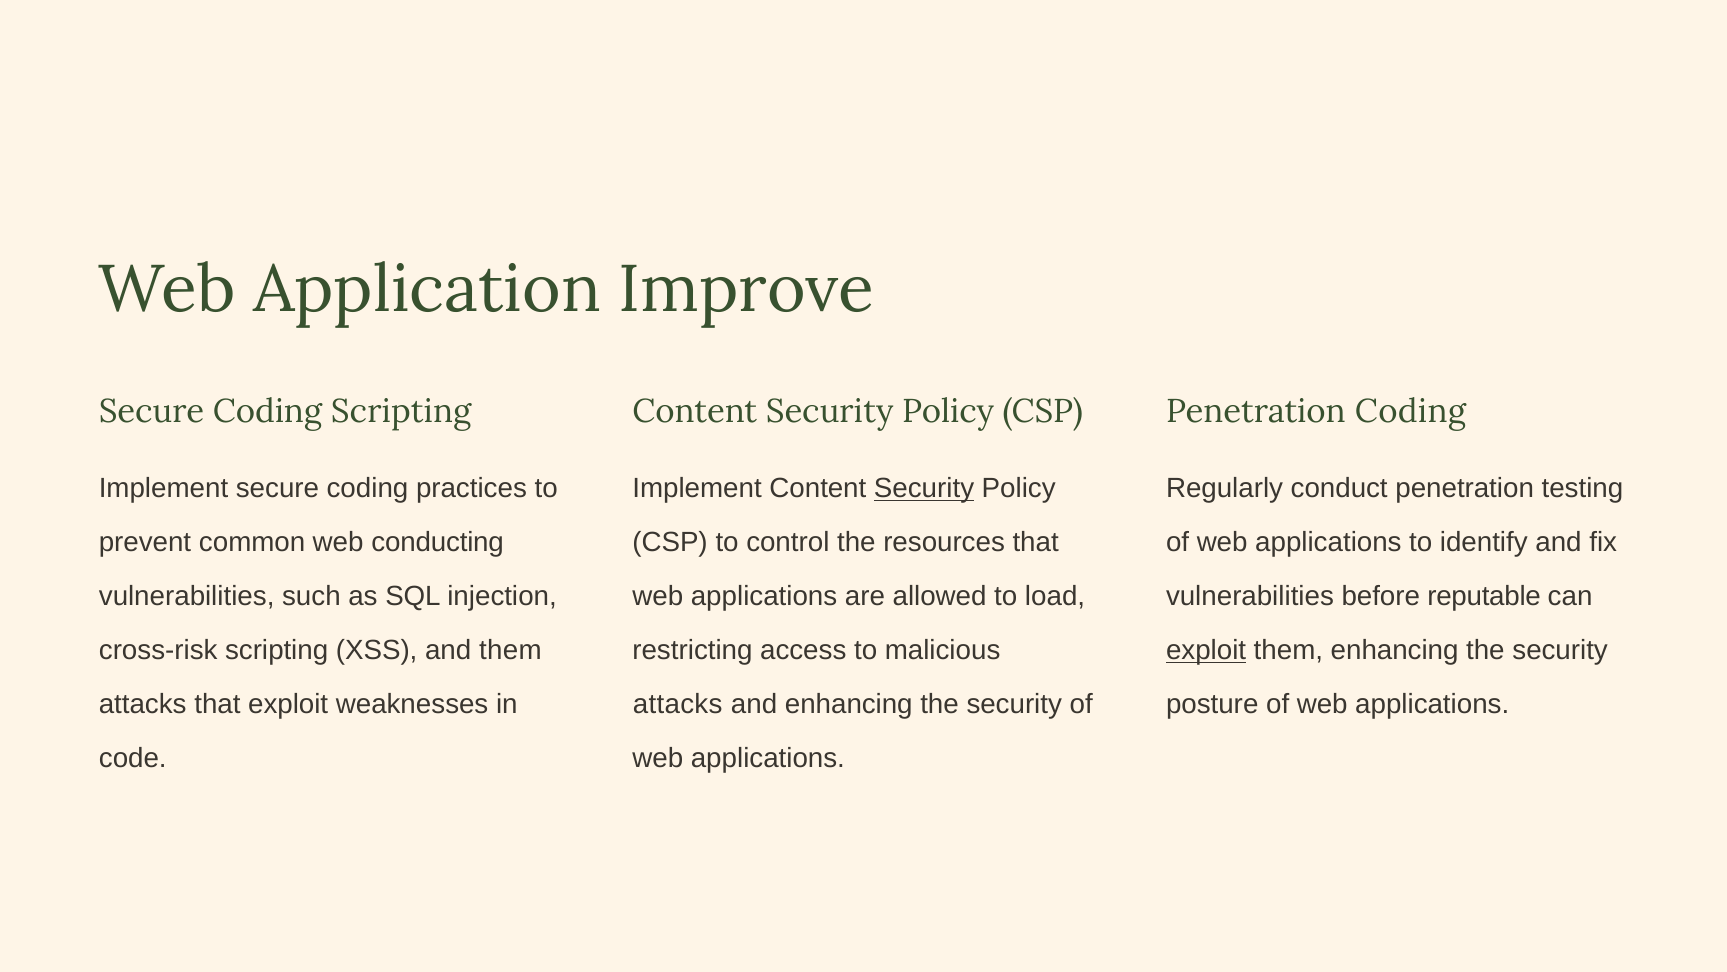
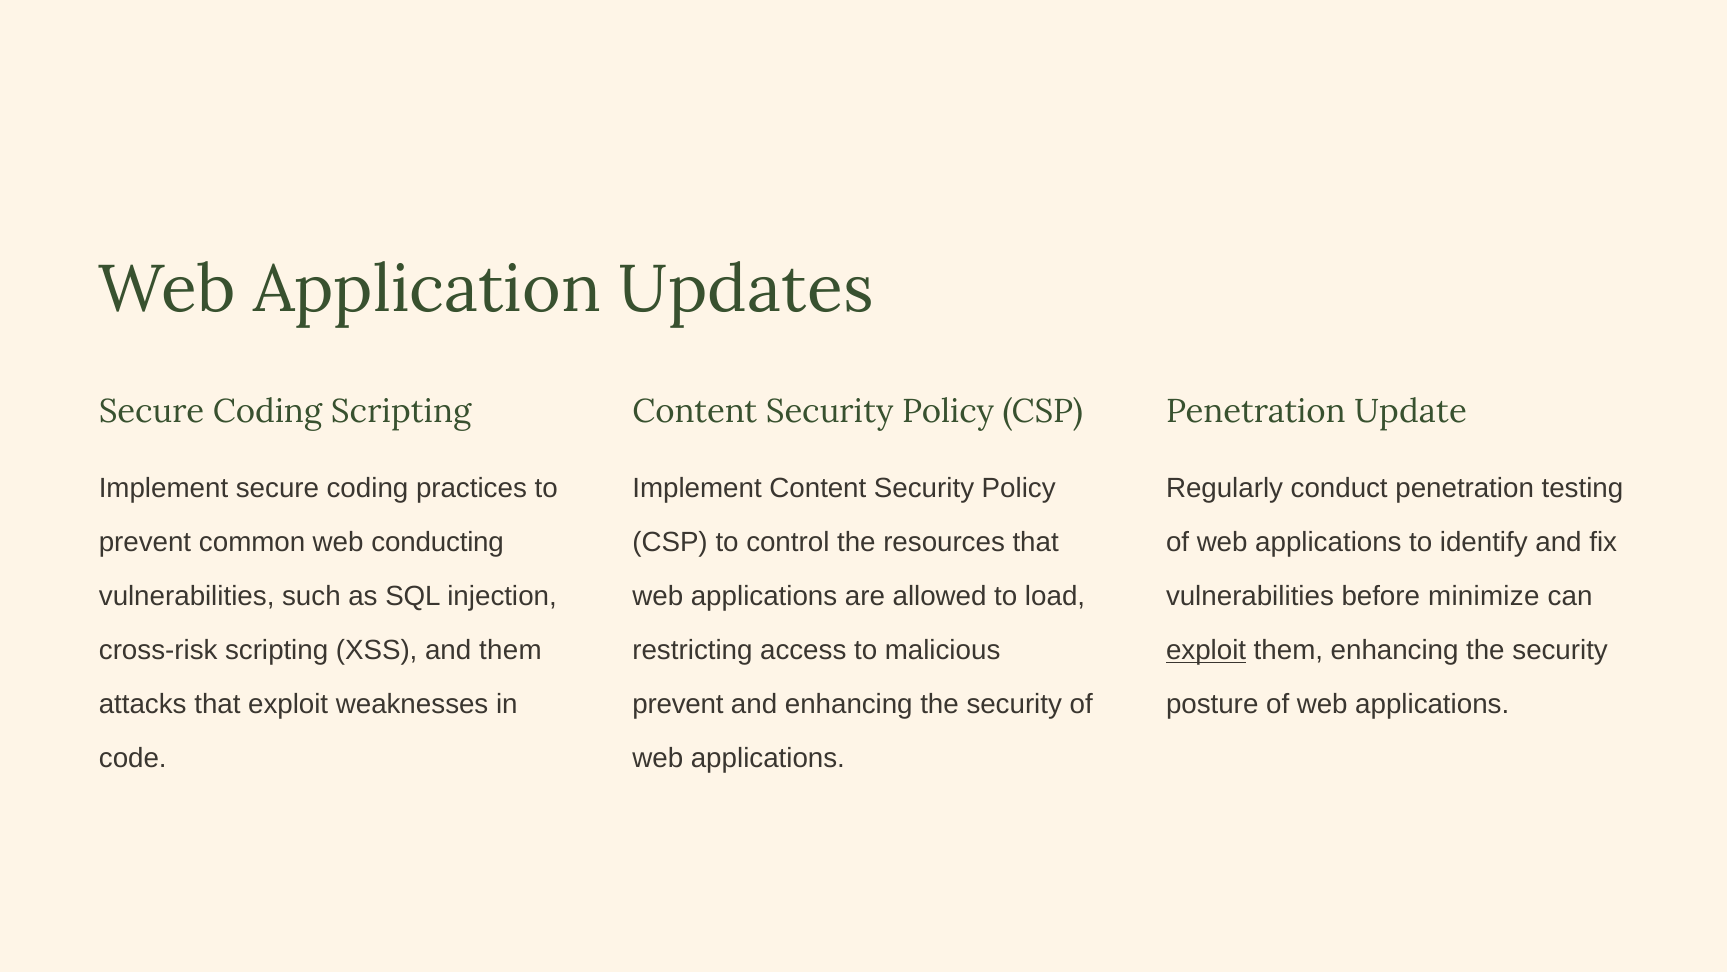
Improve: Improve -> Updates (746, 290)
Penetration Coding: Coding -> Update (1411, 411)
Security underline: present -> none (924, 488)
reputable: reputable -> minimize (1484, 596)
attacks: attacks -> prevent (678, 704)
